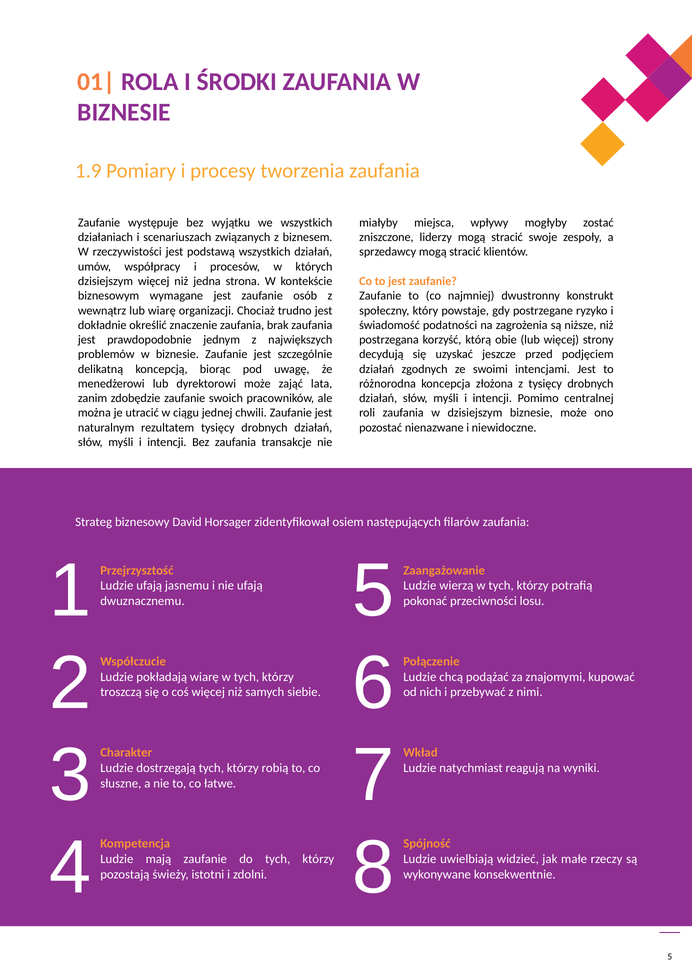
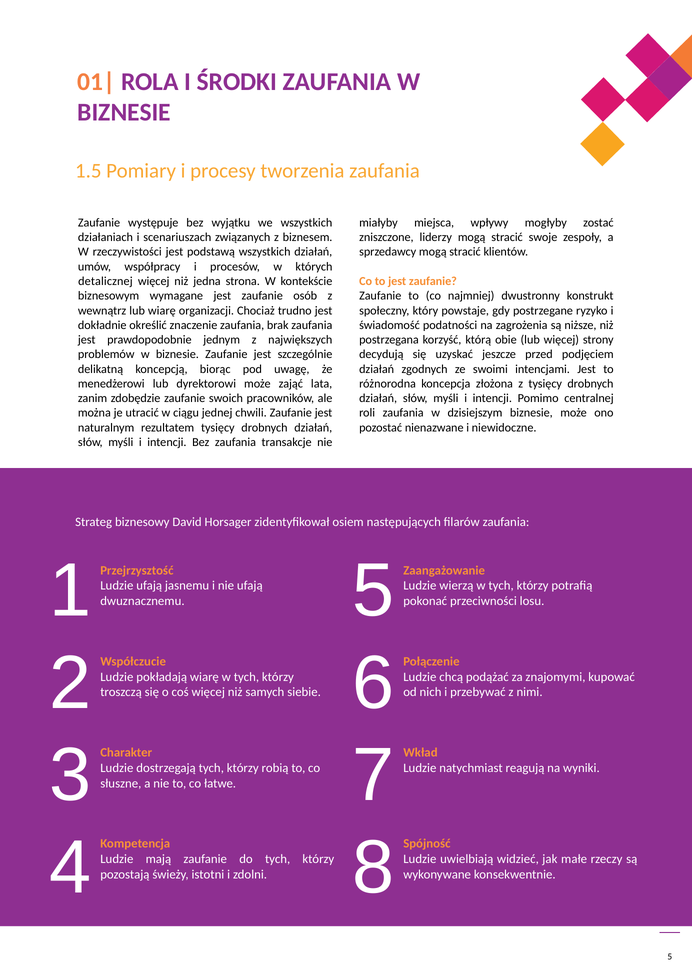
1.9: 1.9 -> 1.5 (88, 171)
dzisiejszym: dzisiejszym -> detalicznej (105, 281)
